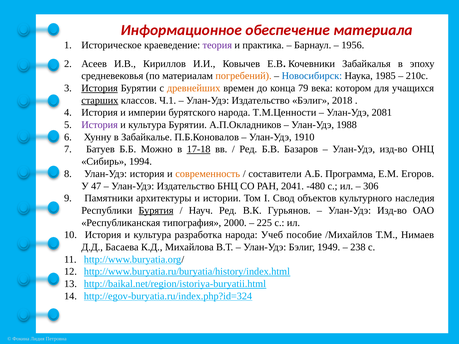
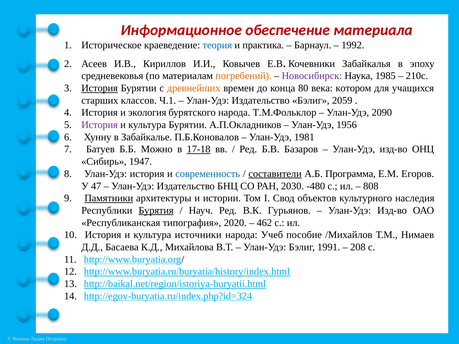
теория colour: purple -> blue (217, 45)
1956: 1956 -> 1992 (353, 45)
Новосибирск colour: blue -> purple (312, 76)
79: 79 -> 80 (303, 88)
старших underline: present -> none (100, 100)
2018: 2018 -> 2059 (342, 100)
империи: империи -> экология (147, 113)
Т.М.Ценности: Т.М.Ценности -> Т.М.Фольклор (285, 113)
2081: 2081 -> 2090 (382, 113)
1988: 1988 -> 1956 (347, 125)
1910: 1910 -> 1981 (304, 137)
1994: 1994 -> 1947 (141, 162)
современность colour: orange -> blue (208, 174)
составители underline: none -> present (275, 174)
2041: 2041 -> 2030 (292, 186)
306: 306 -> 808 (371, 186)
Памятники underline: none -> present (109, 198)
2000: 2000 -> 2020 (235, 223)
225: 225 -> 462 (264, 223)
разработка: разработка -> источники (198, 235)
1949: 1949 -> 1991 (329, 247)
238: 238 -> 208 (358, 247)
